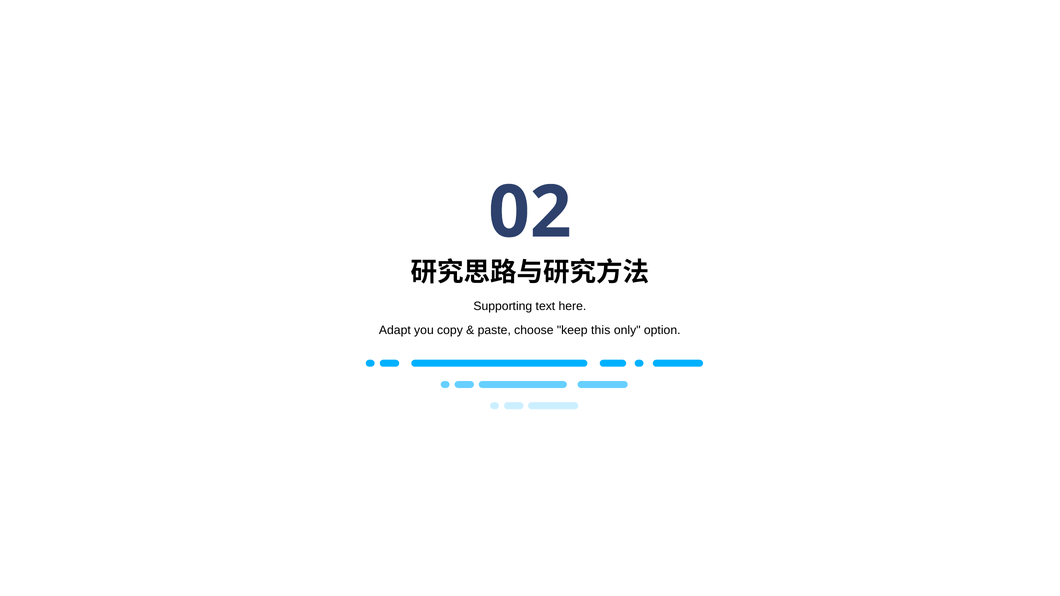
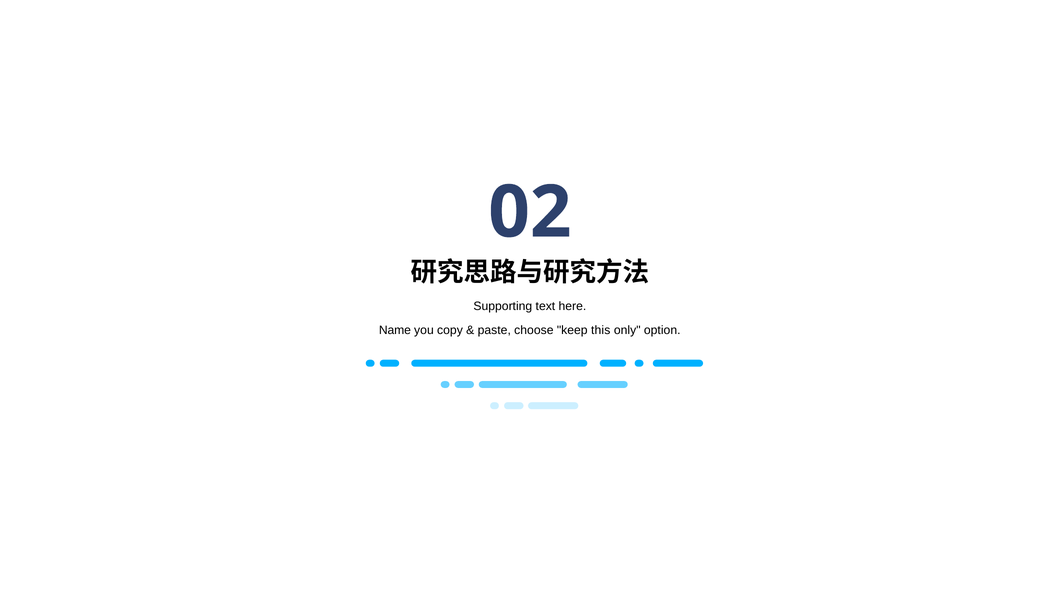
Adapt: Adapt -> Name (395, 331)
